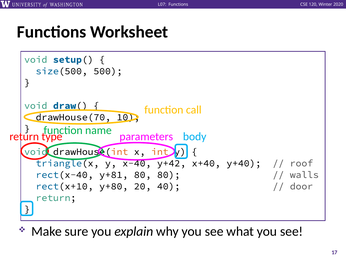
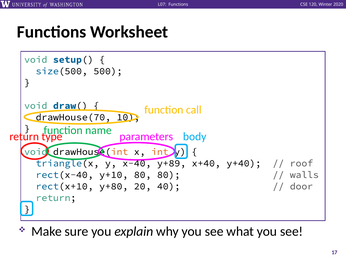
y+42: y+42 -> y+89 (172, 164)
y+81: y+81 -> y+10 (114, 175)
